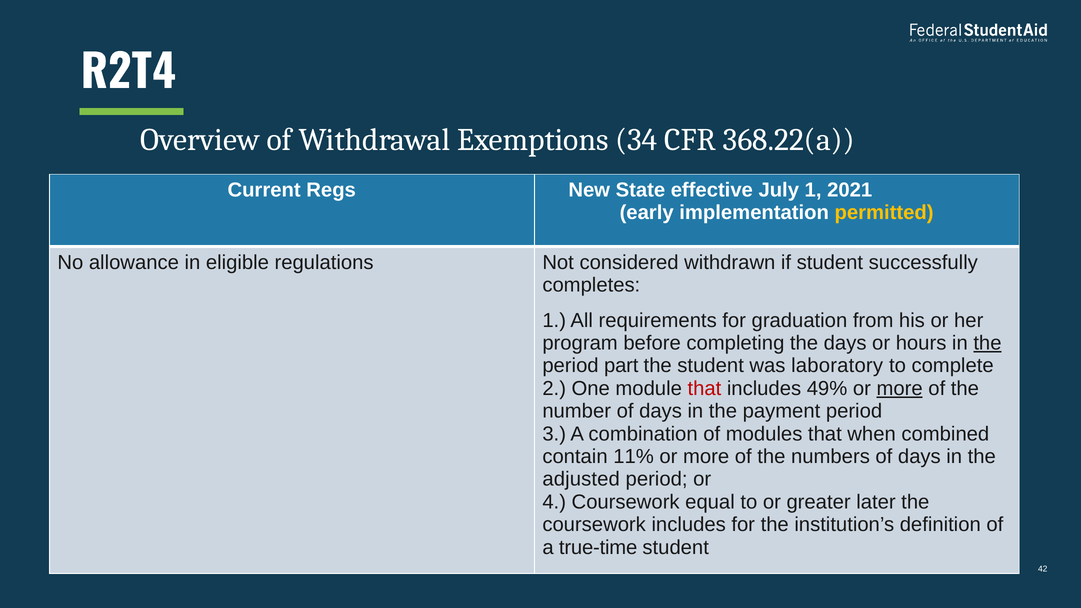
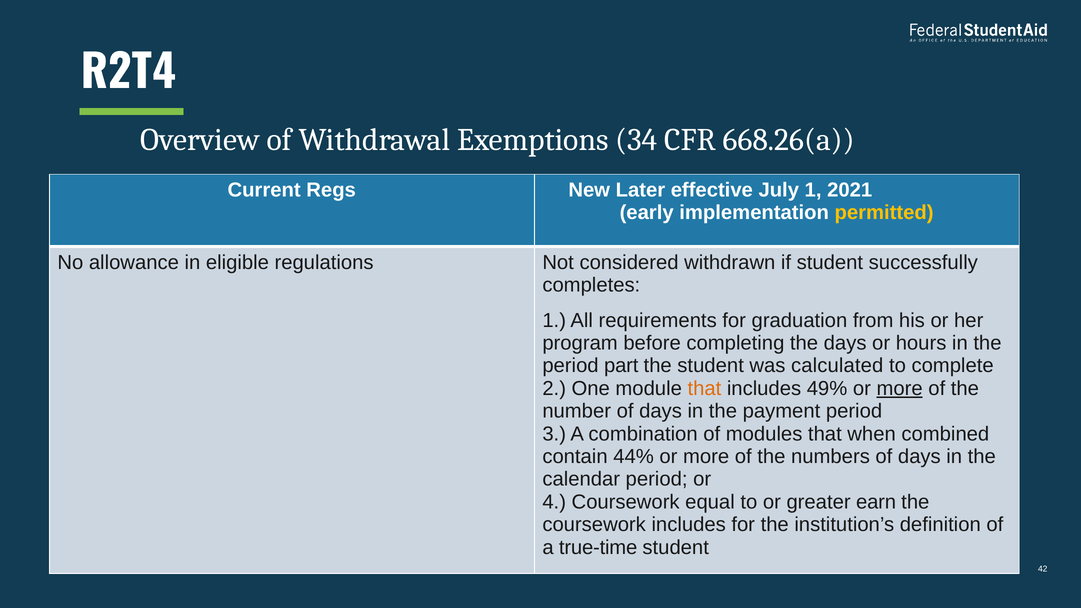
368.22(a: 368.22(a -> 668.26(a (789, 140)
State: State -> Later (640, 190)
the underline: present -> none (987, 343)
laboratory: laboratory -> calculated (837, 366)
that colour: red -> orange (704, 389)
11%: 11% -> 44% (634, 457)
adjusted: adjusted -> calendar (581, 479)
later: later -> earn (876, 502)
